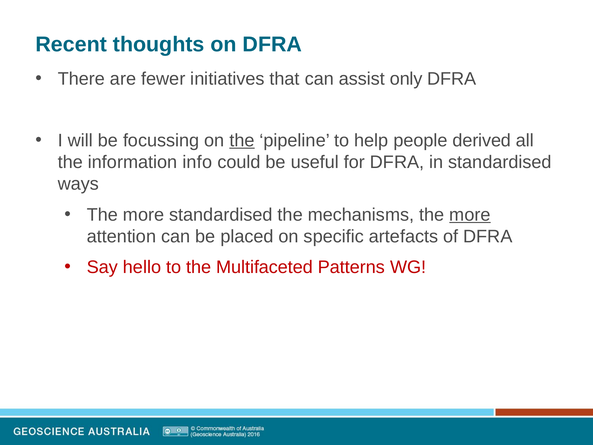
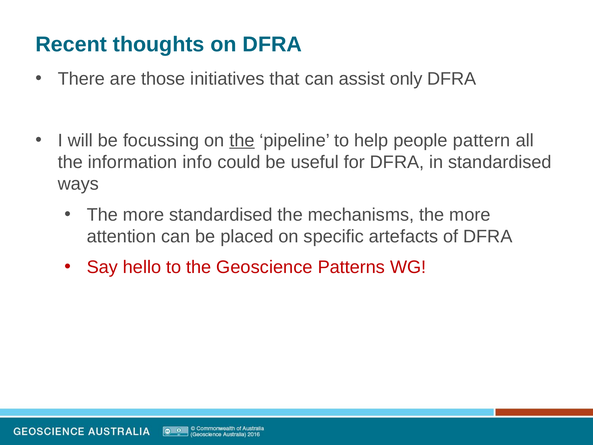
fewer: fewer -> those (163, 79)
derived: derived -> pattern (482, 140)
more underline: present -> none (470, 215)
Multifaceted: Multifaceted -> Geoscience (264, 267)
